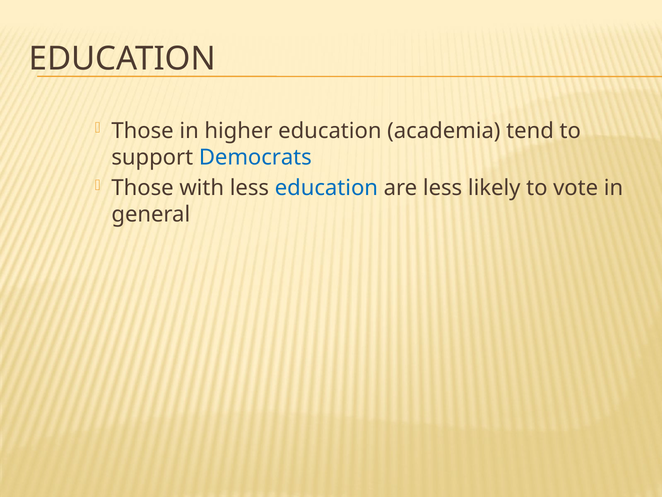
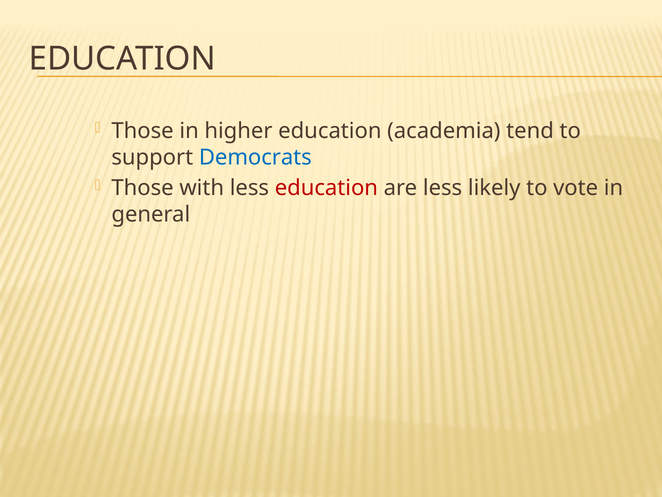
education colour: blue -> red (326, 188)
